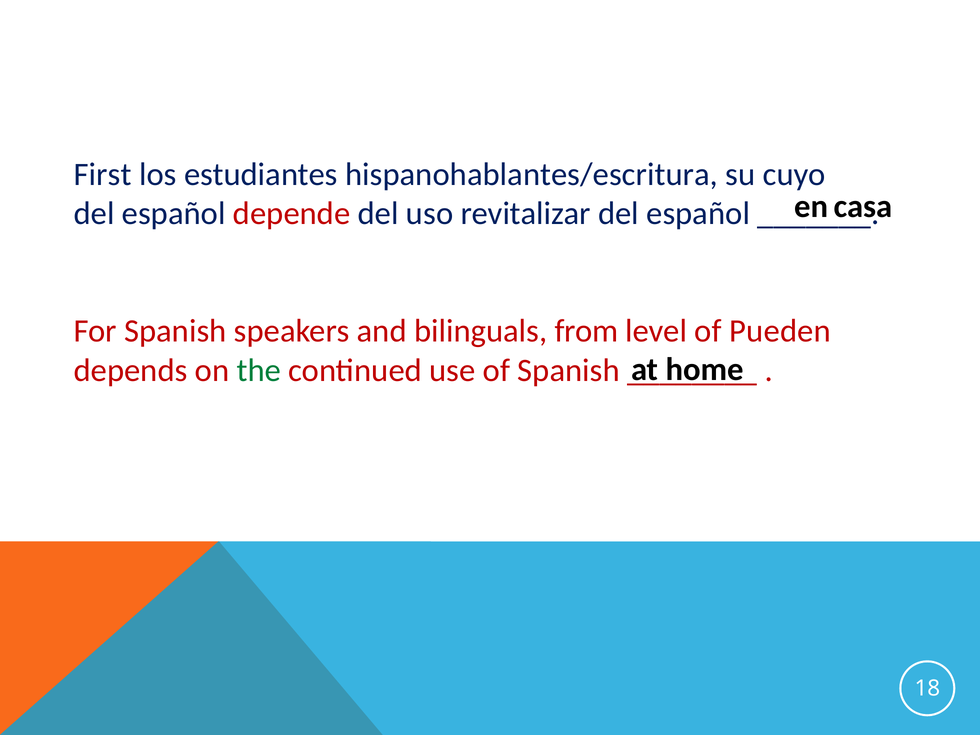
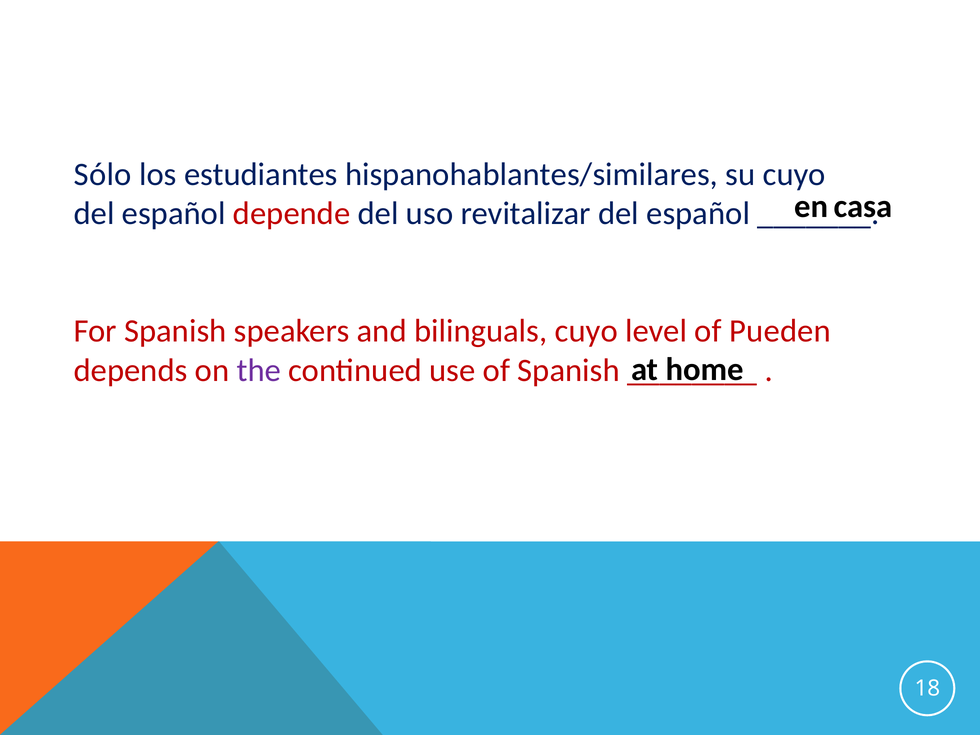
First: First -> Sólo (103, 174)
hispanohablantes/escritura: hispanohablantes/escritura -> hispanohablantes/similares (532, 174)
bilinguals from: from -> cuyo (586, 331)
the colour: green -> purple (259, 370)
